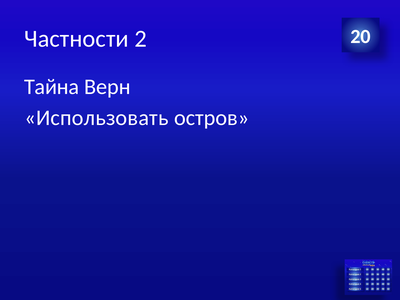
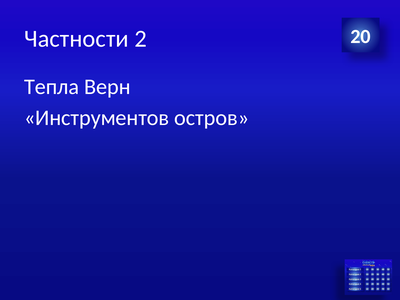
Тайна: Тайна -> Тепла (52, 87)
Использовать: Использовать -> Инструментов (97, 118)
